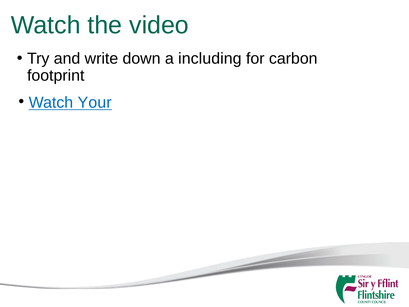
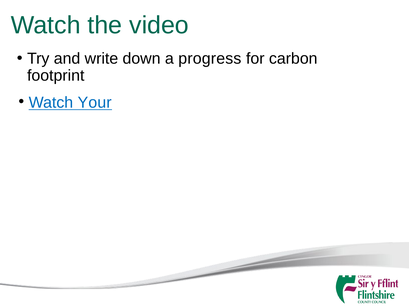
including: including -> progress (210, 58)
